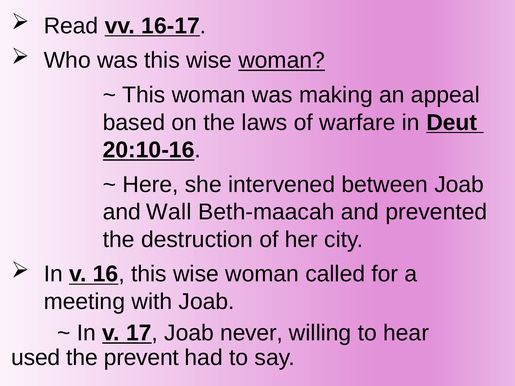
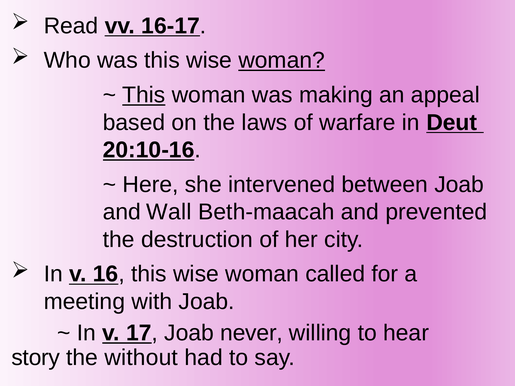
This underline: none -> present (144, 95)
used: used -> story (36, 358)
prevent: prevent -> without (141, 358)
